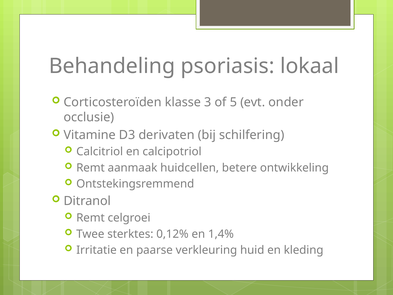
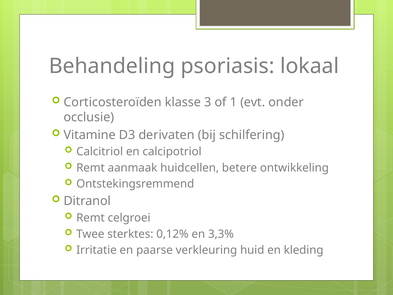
5: 5 -> 1 (233, 102)
1,4%: 1,4% -> 3,3% (221, 234)
